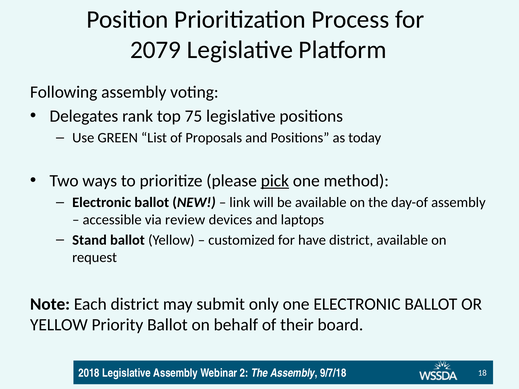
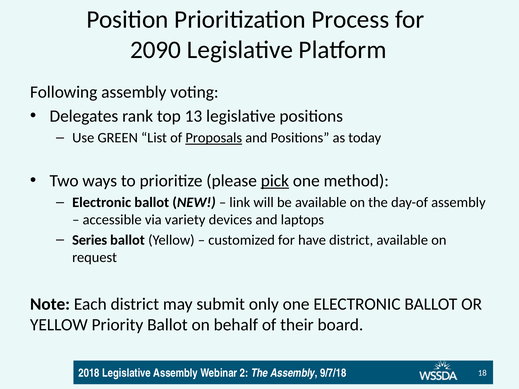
2079: 2079 -> 2090 (156, 50)
75: 75 -> 13 (193, 116)
Proposals underline: none -> present (214, 138)
review: review -> variety (185, 220)
Stand: Stand -> Series (90, 240)
